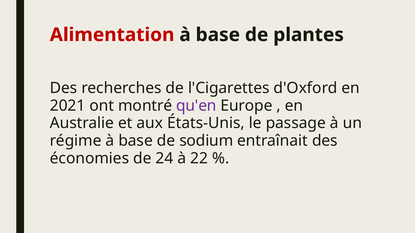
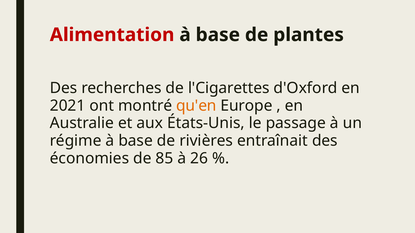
qu'en colour: purple -> orange (196, 106)
sodium: sodium -> rivières (206, 141)
24: 24 -> 85 (165, 159)
22: 22 -> 26 (199, 159)
